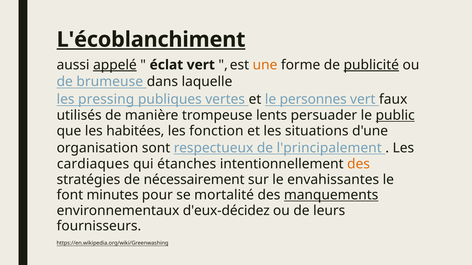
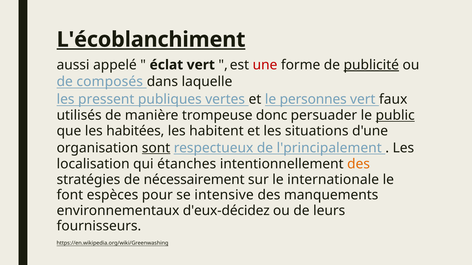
appelé underline: present -> none (115, 65)
une colour: orange -> red (265, 65)
brumeuse: brumeuse -> composés (110, 82)
pressing: pressing -> pressent (106, 99)
lents: lents -> donc (272, 116)
fonction: fonction -> habitent (216, 131)
sont underline: none -> present (156, 148)
cardiaques: cardiaques -> localisation (93, 164)
envahissantes: envahissantes -> internationale (333, 180)
minutes: minutes -> espèces (112, 195)
mortalité: mortalité -> intensive (224, 195)
manquements underline: present -> none (331, 195)
